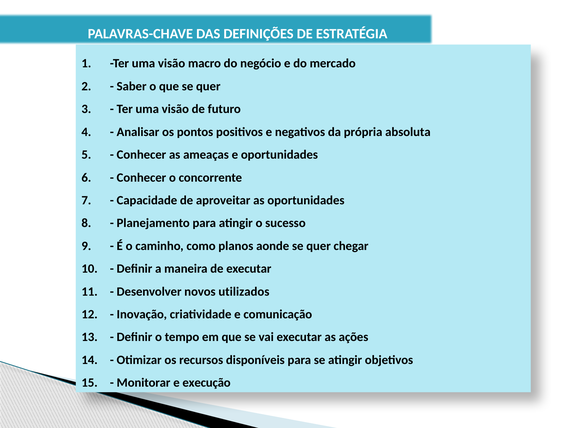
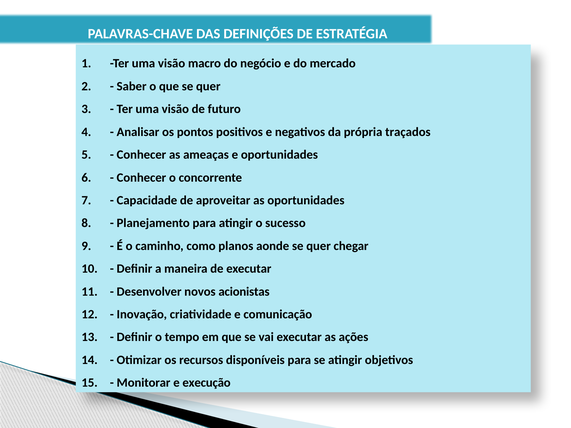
absoluta: absoluta -> traçados (408, 132)
utilizados: utilizados -> acionistas (244, 292)
